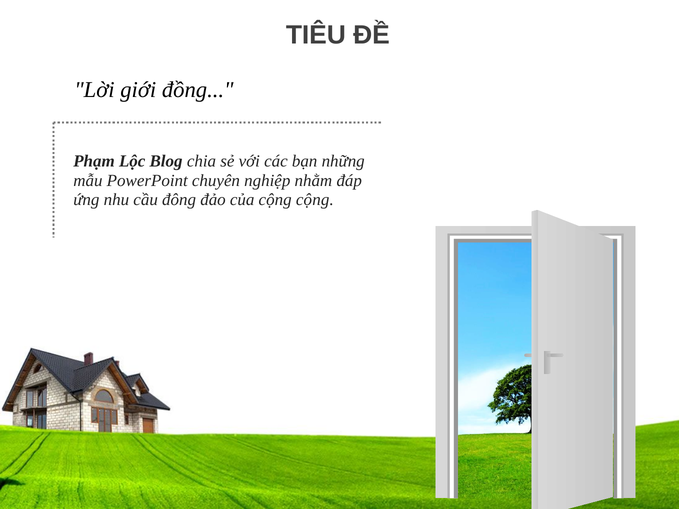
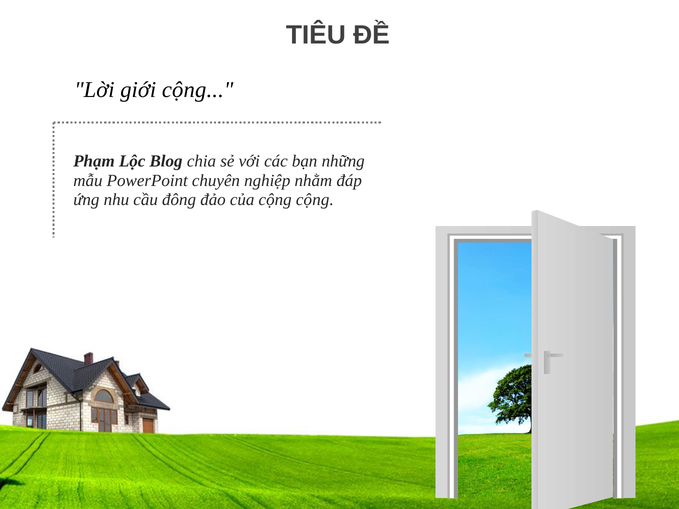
giới đồng: đồng -> cộng (198, 90)
